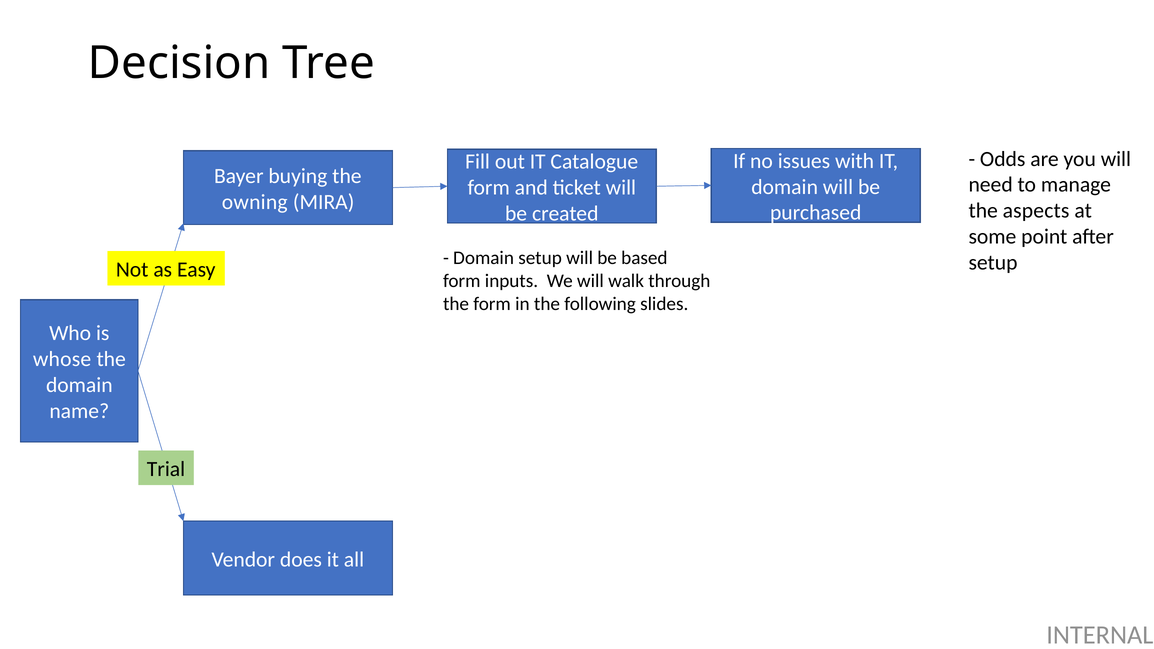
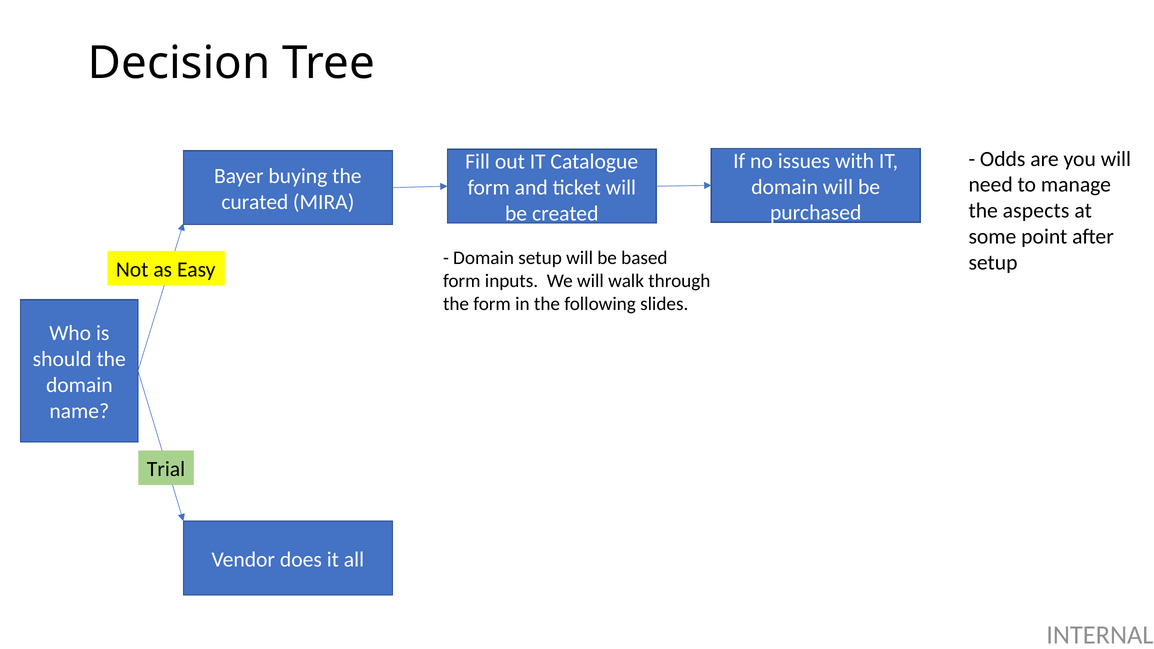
owning: owning -> curated (255, 202)
whose: whose -> should (62, 359)
